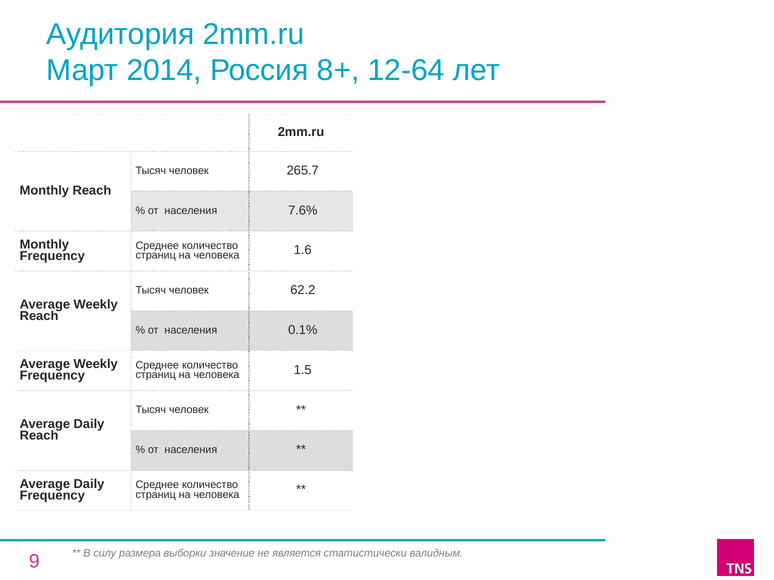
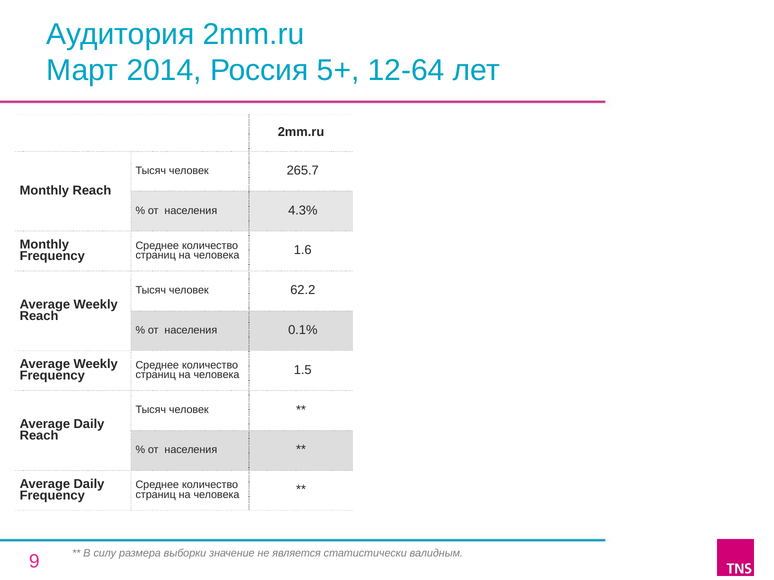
8+: 8+ -> 5+ (338, 70)
7.6%: 7.6% -> 4.3% (303, 211)
